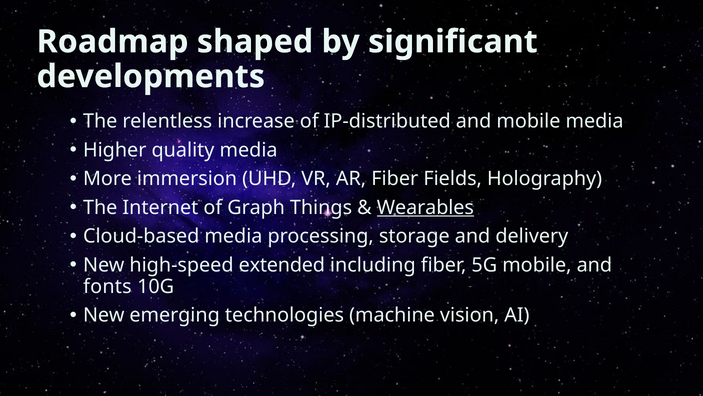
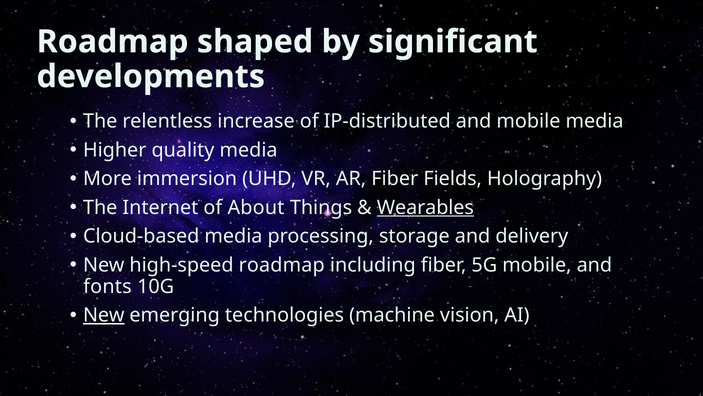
Graph: Graph -> About (256, 207)
high-speed extended: extended -> roadmap (282, 265)
New underline: none -> present (104, 315)
